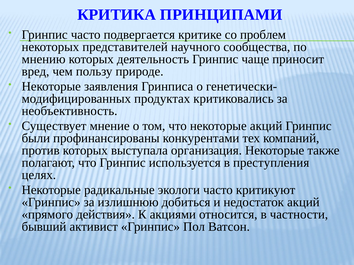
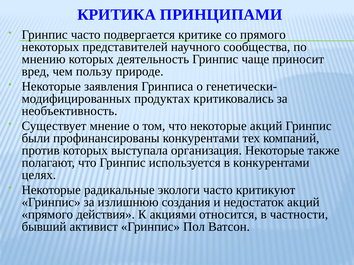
со проблем: проблем -> прямого (263, 35)
в преступления: преступления -> конкурентами (271, 163)
добиться: добиться -> создания (186, 202)
